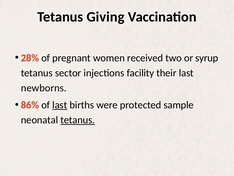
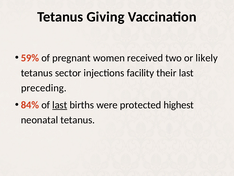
28%: 28% -> 59% (30, 58)
syrup: syrup -> likely (207, 58)
newborns: newborns -> preceding (44, 88)
86%: 86% -> 84% (30, 105)
sample: sample -> highest (179, 105)
tetanus underline: present -> none (78, 120)
